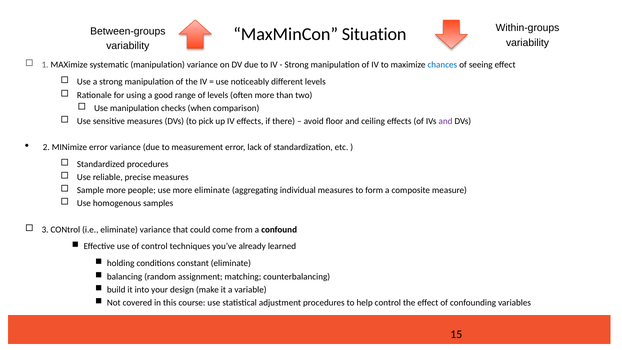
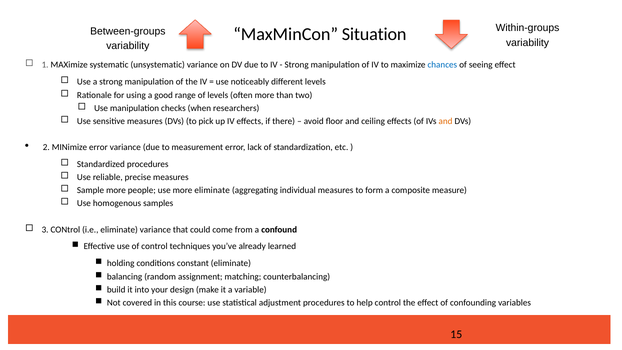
systematic manipulation: manipulation -> unsystematic (158, 65)
comparison: comparison -> researchers (236, 108)
and colour: purple -> orange (446, 121)
